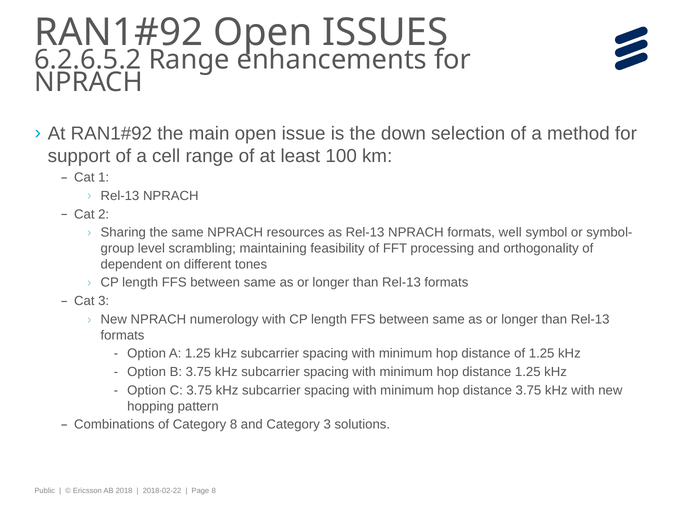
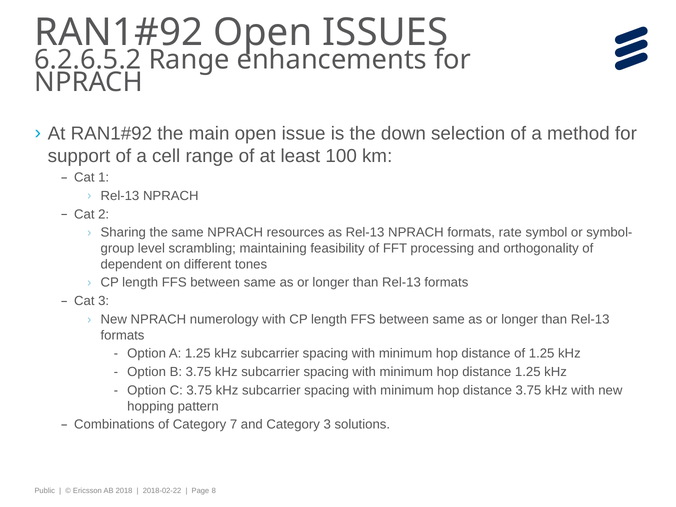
well: well -> rate (510, 233)
Category 8: 8 -> 7 (234, 425)
